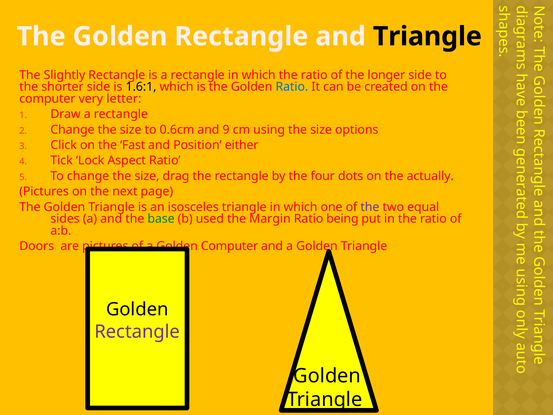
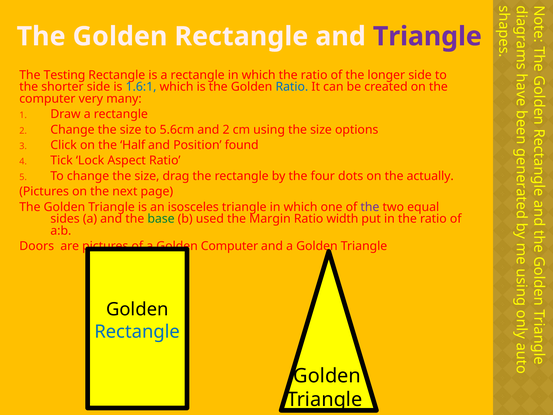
Triangle colour: black -> purple (427, 36)
Slightly: Slightly -> Testing (64, 75)
1.6:1 colour: black -> blue (141, 87)
letter: letter -> many (124, 99)
0.6cm: 0.6cm -> 5.6cm (177, 130)
and 9: 9 -> 2 (226, 130)
Fast: Fast -> Half (133, 145)
either: either -> found (242, 145)
being: being -> width (342, 219)
Rectangle colour: purple -> blue (137, 331)
